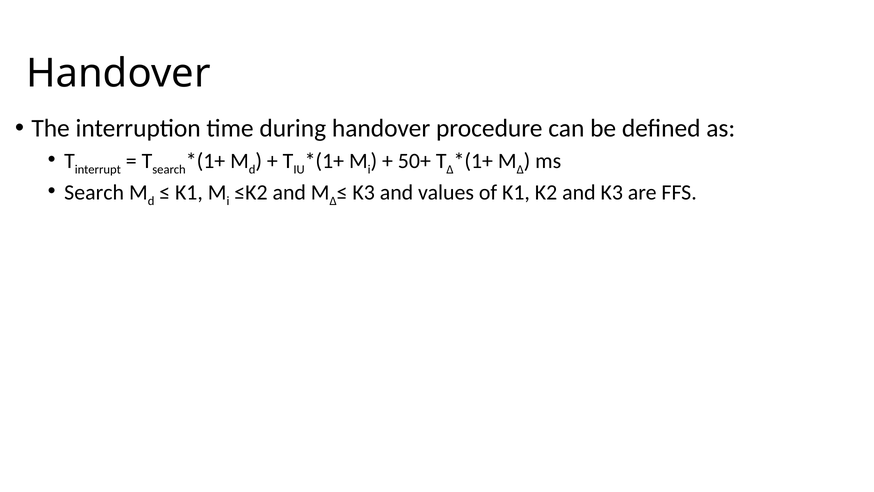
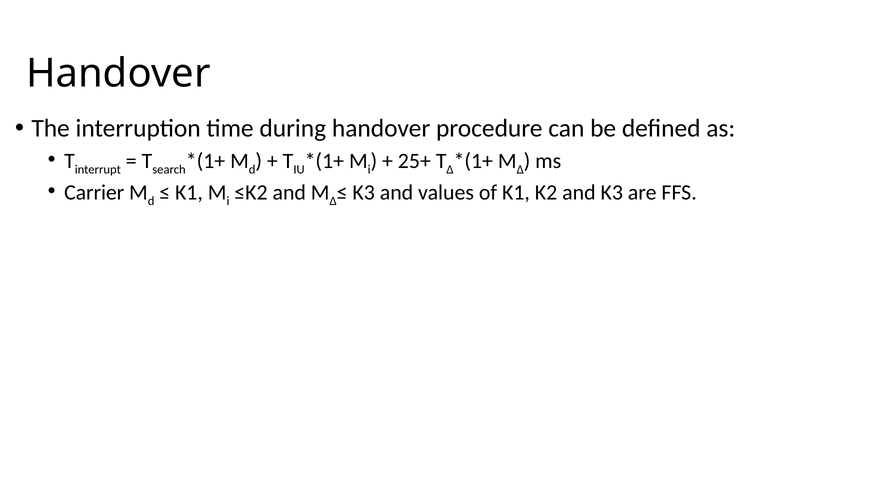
50+: 50+ -> 25+ (414, 161)
Search: Search -> Carrier (94, 192)
